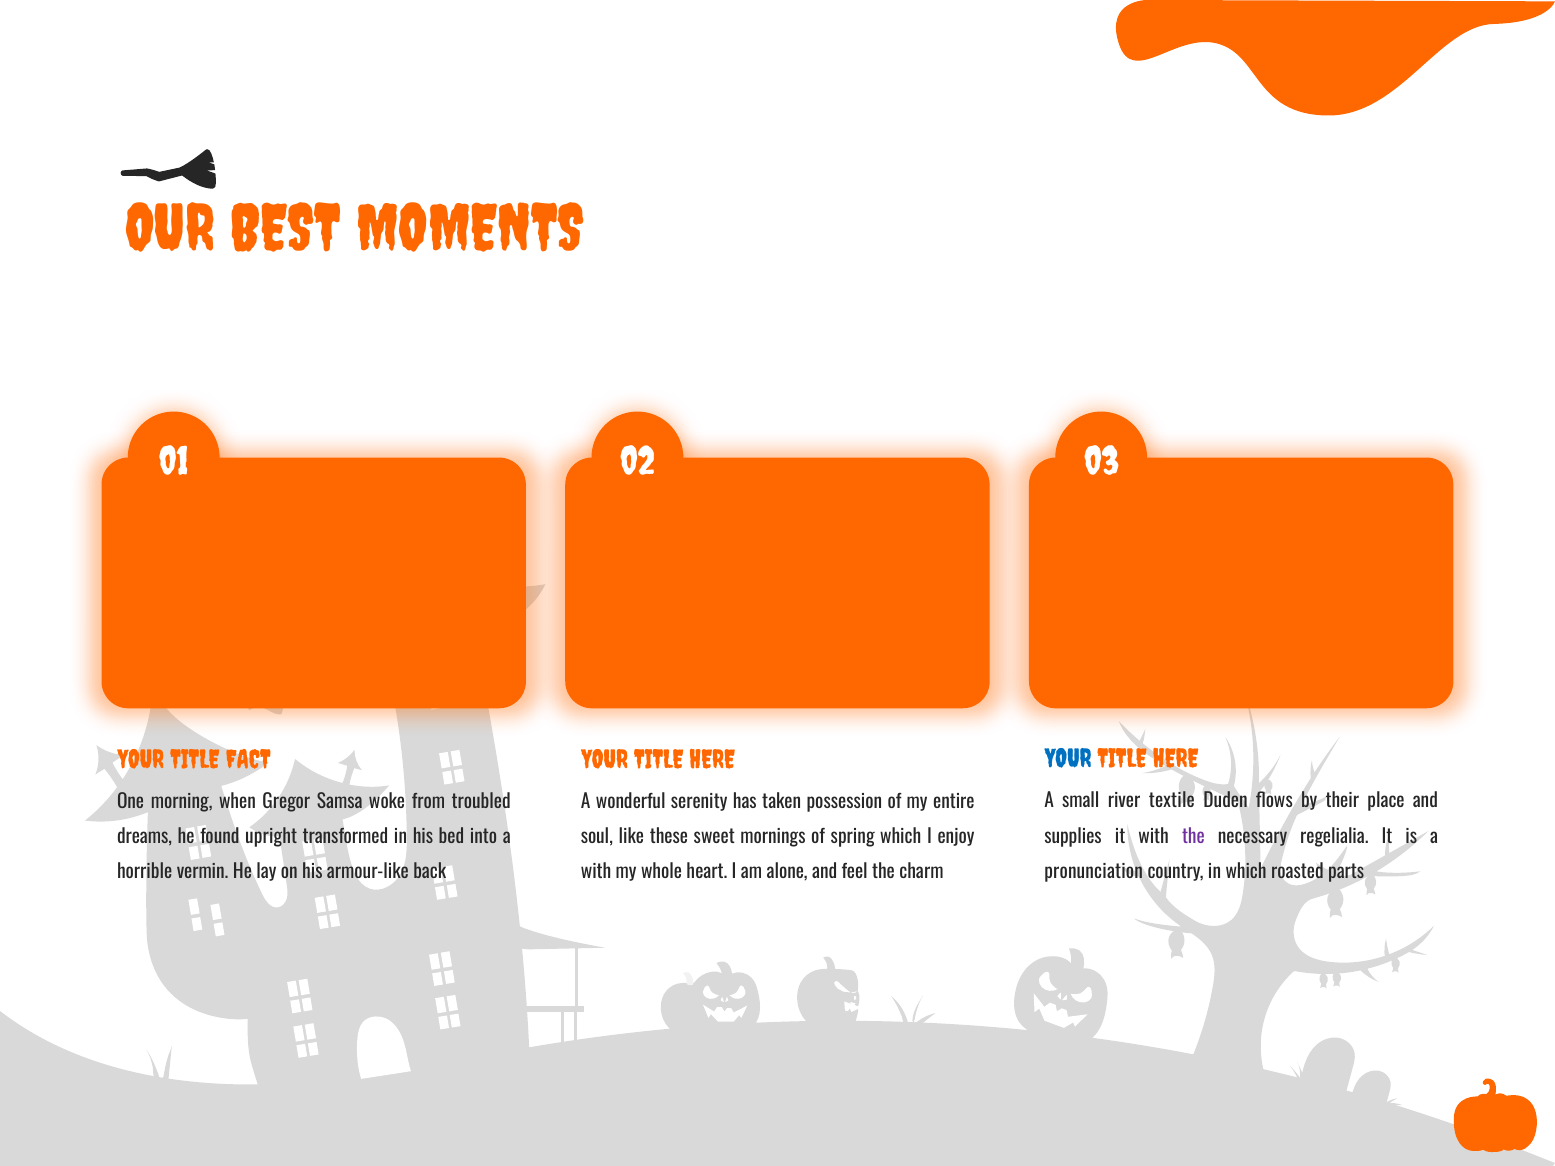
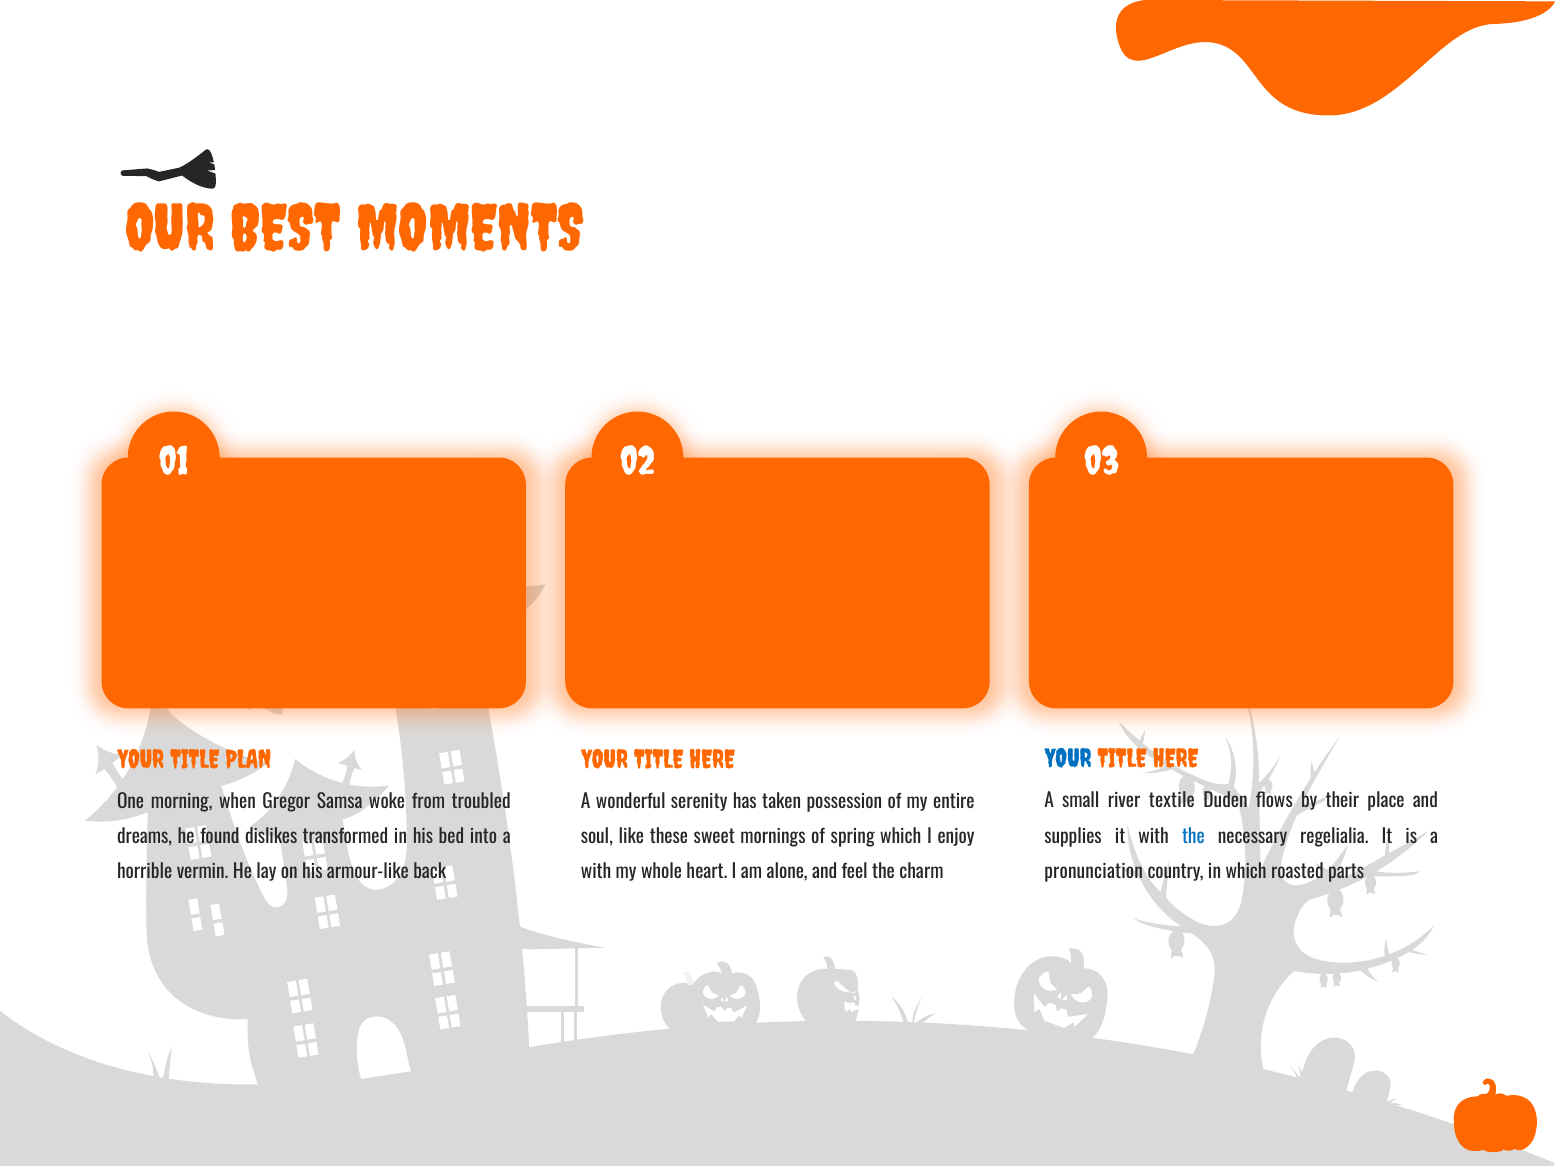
FACT: FACT -> PLAN (248, 760)
the colour: purple -> blue (1193, 837)
upright: upright -> dislikes (271, 838)
